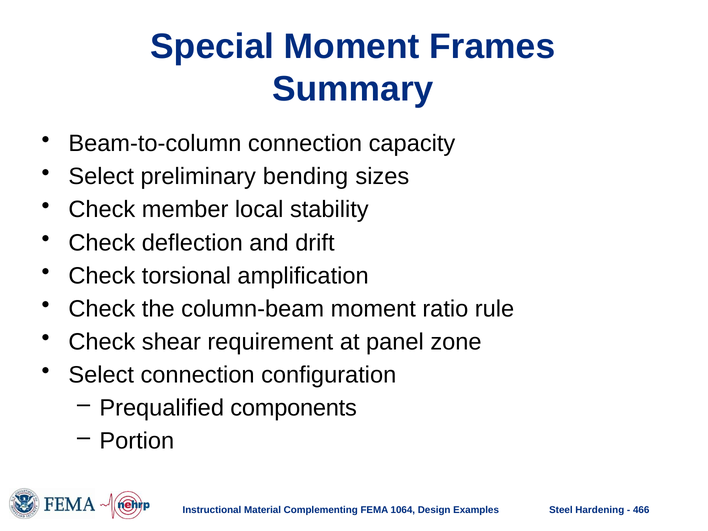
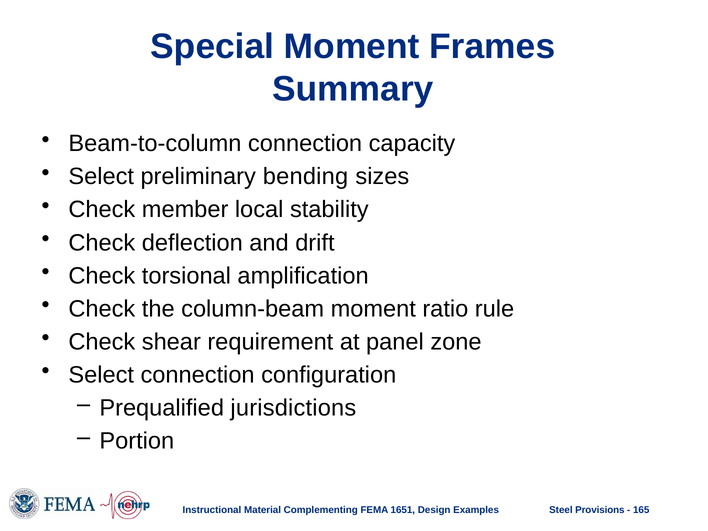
components: components -> jurisdictions (293, 408)
1064: 1064 -> 1651 (403, 510)
Hardening: Hardening -> Provisions (600, 510)
466: 466 -> 165 (641, 510)
